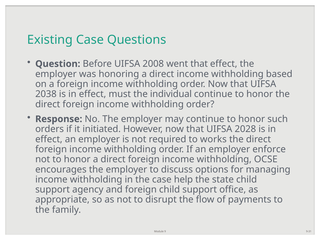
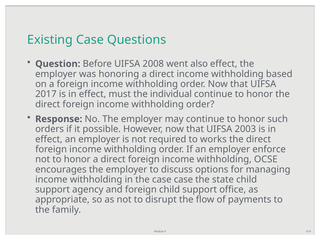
went that: that -> also (199, 64)
2038: 2038 -> 2017 (46, 94)
initiated: initiated -> possible (102, 129)
2028: 2028 -> 2003 (245, 129)
case help: help -> case (183, 180)
